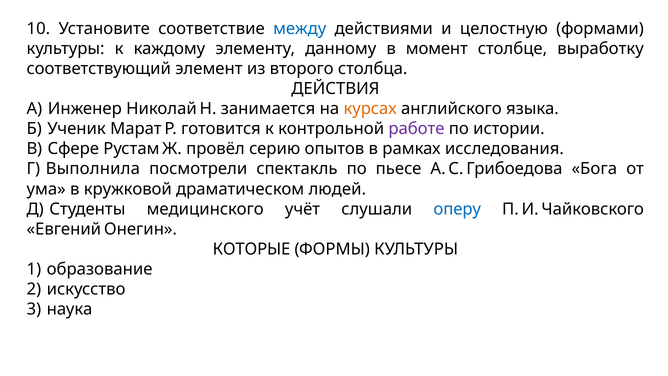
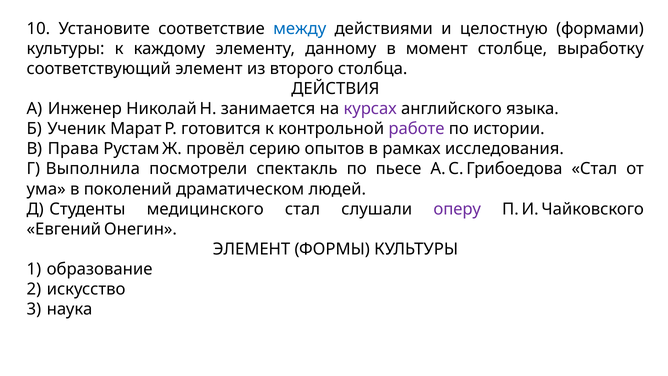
курсах colour: orange -> purple (370, 109)
Сфере: Сфере -> Права (73, 149)
Грибоедова Бога: Бога -> Стал (594, 169)
кружковой: кружковой -> поколений (128, 189)
медицинского учёт: учёт -> стал (303, 209)
оперу colour: blue -> purple (457, 209)
КОТОРЫЕ: КОТОРЫЕ -> ЭЛЕМЕНТ (251, 249)
